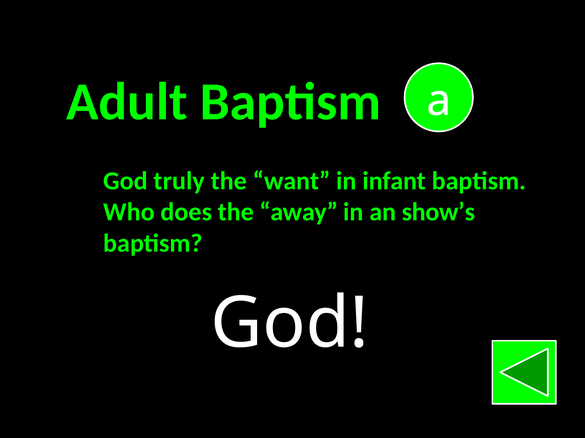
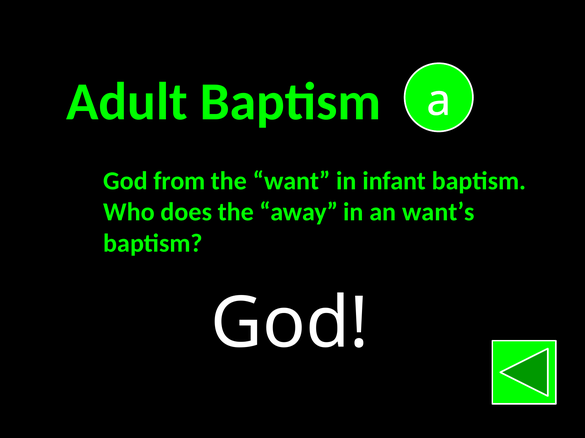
truly: truly -> from (179, 181)
show’s: show’s -> want’s (438, 212)
